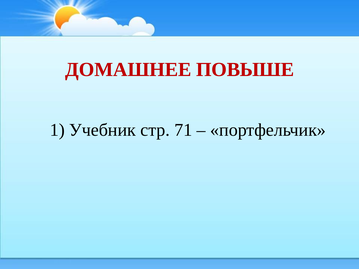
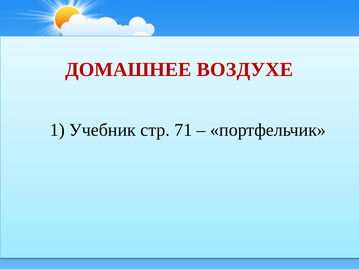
ПОВЫШЕ: ПОВЫШЕ -> ВОЗДУХЕ (245, 70)
